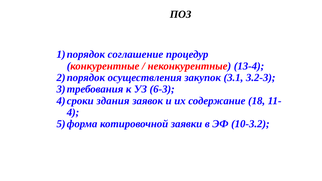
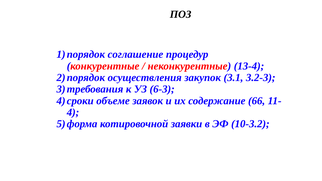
здания: здания -> объеме (113, 101)
18: 18 -> 66 (257, 101)
